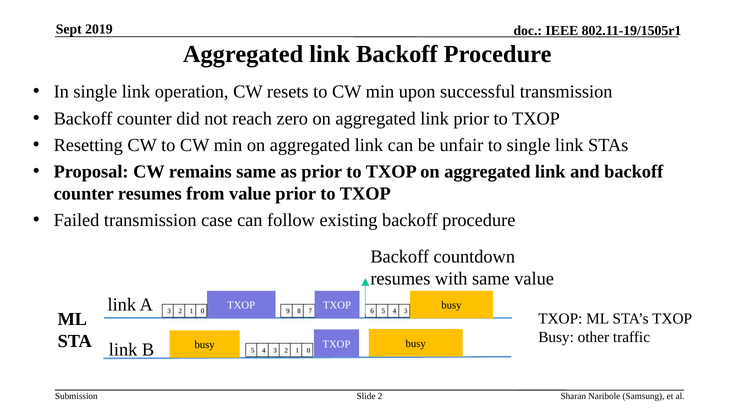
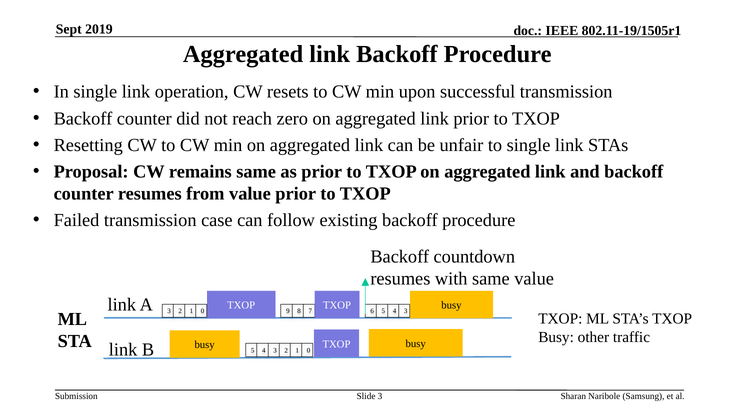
Slide 2: 2 -> 3 (380, 395)
